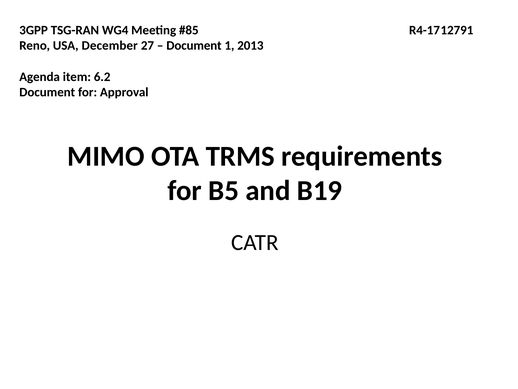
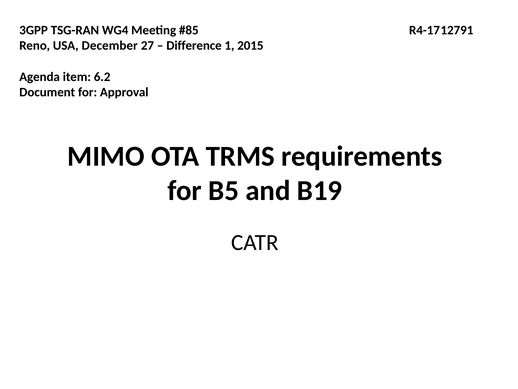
Document: Document -> Difference (194, 46)
2013: 2013 -> 2015 (250, 46)
